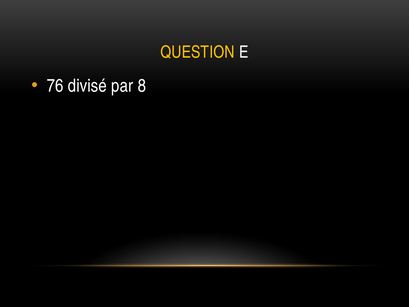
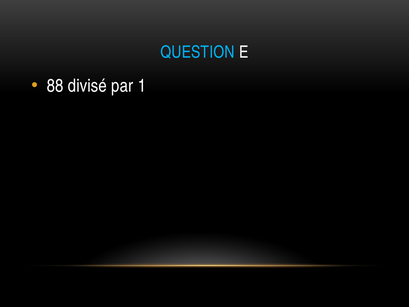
QUESTION colour: yellow -> light blue (197, 52)
76: 76 -> 88 (55, 86)
8: 8 -> 1 (142, 86)
